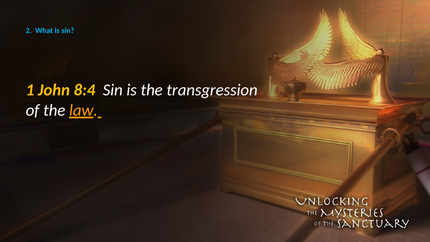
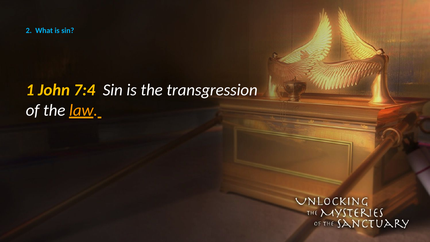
8:4: 8:4 -> 7:4 (84, 90)
